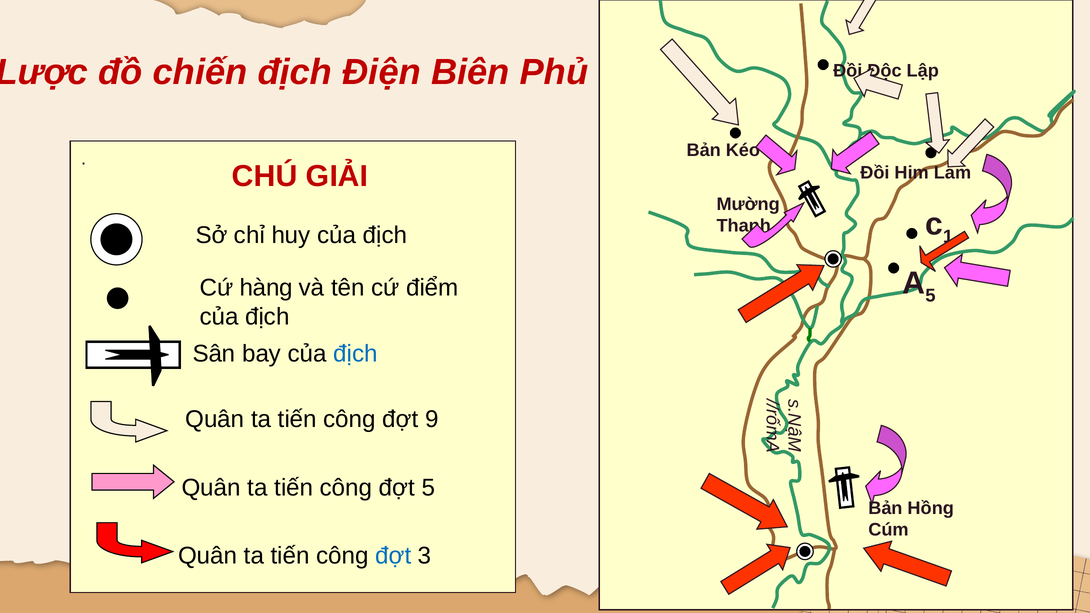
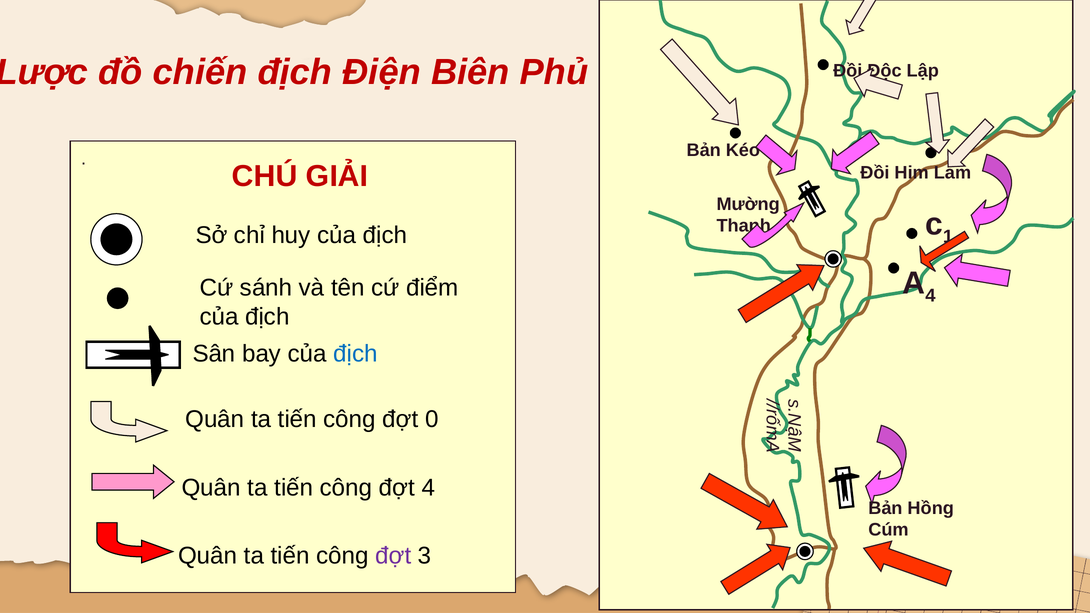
5: 5 -> 4 (930, 296)
hàng: hàng -> sánh (266, 288)
9: 9 -> 0 (432, 419)
đợt 5: 5 -> 4 (428, 488)
đợt colour: blue -> purple (393, 556)
